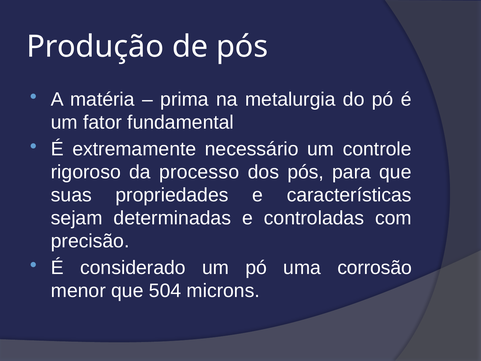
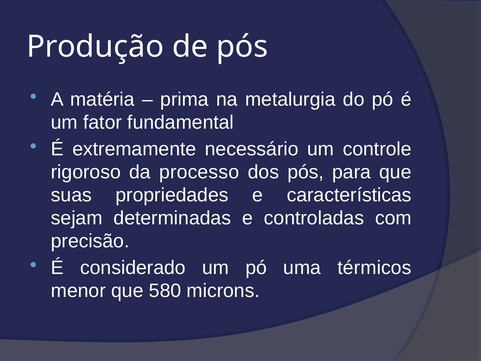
corrosão: corrosão -> térmicos (374, 268)
504: 504 -> 580 (165, 291)
